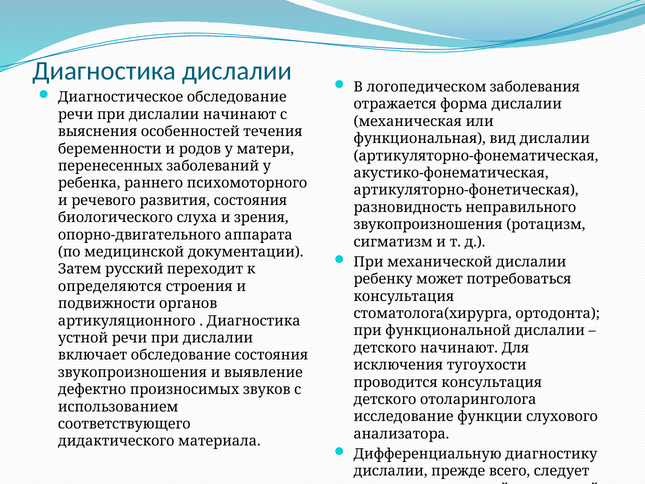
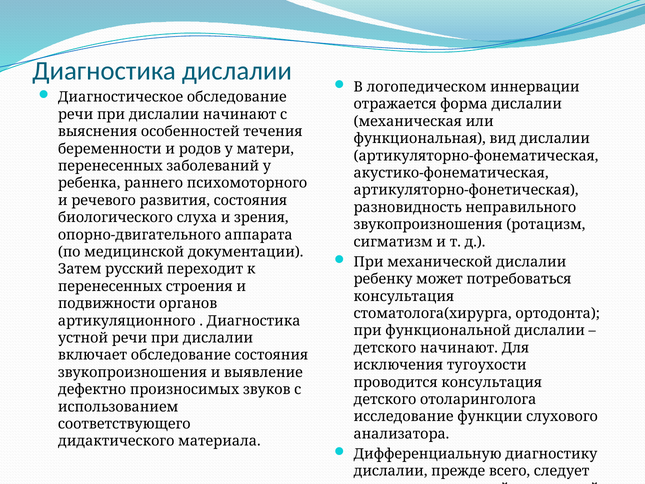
заболевания: заболевания -> иннервации (535, 87)
определяются: определяются -> перенесенных (110, 286)
